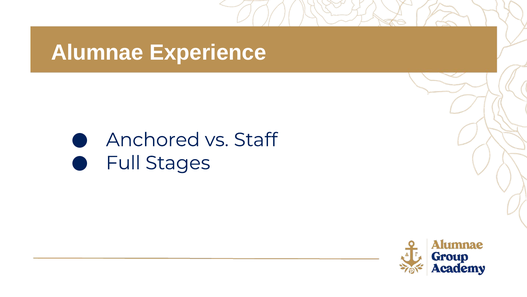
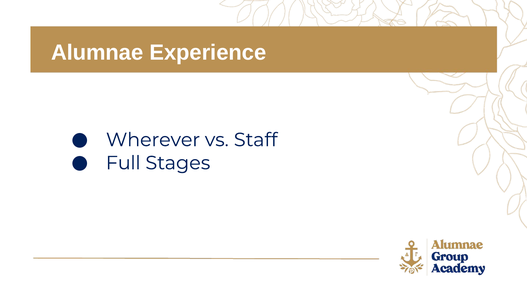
Anchored: Anchored -> Wherever (153, 140)
